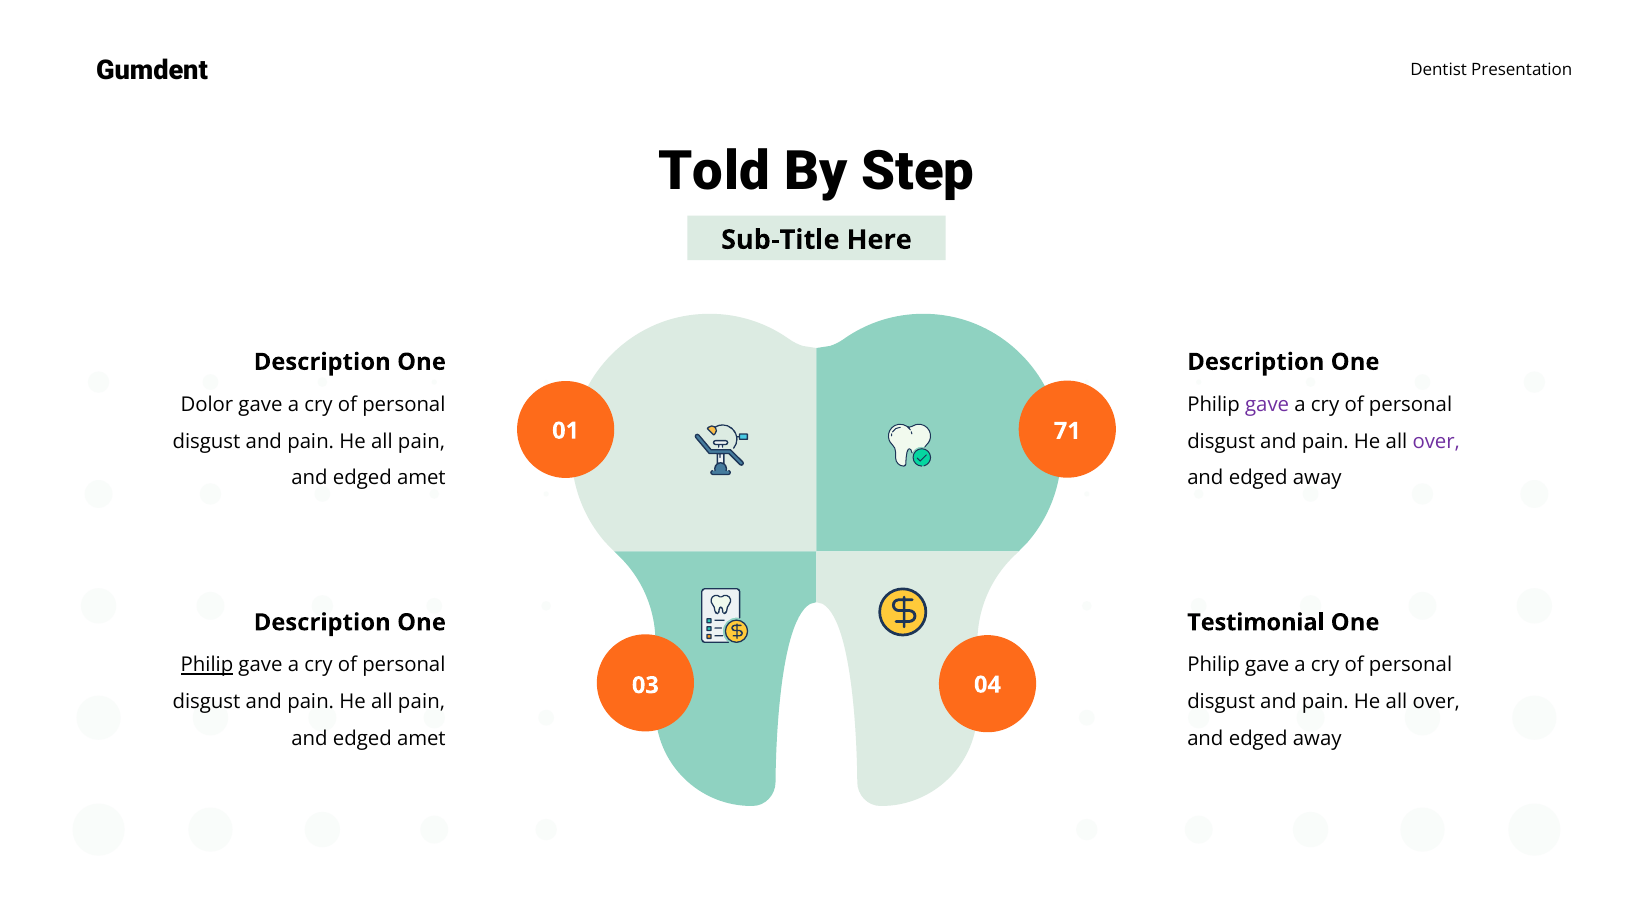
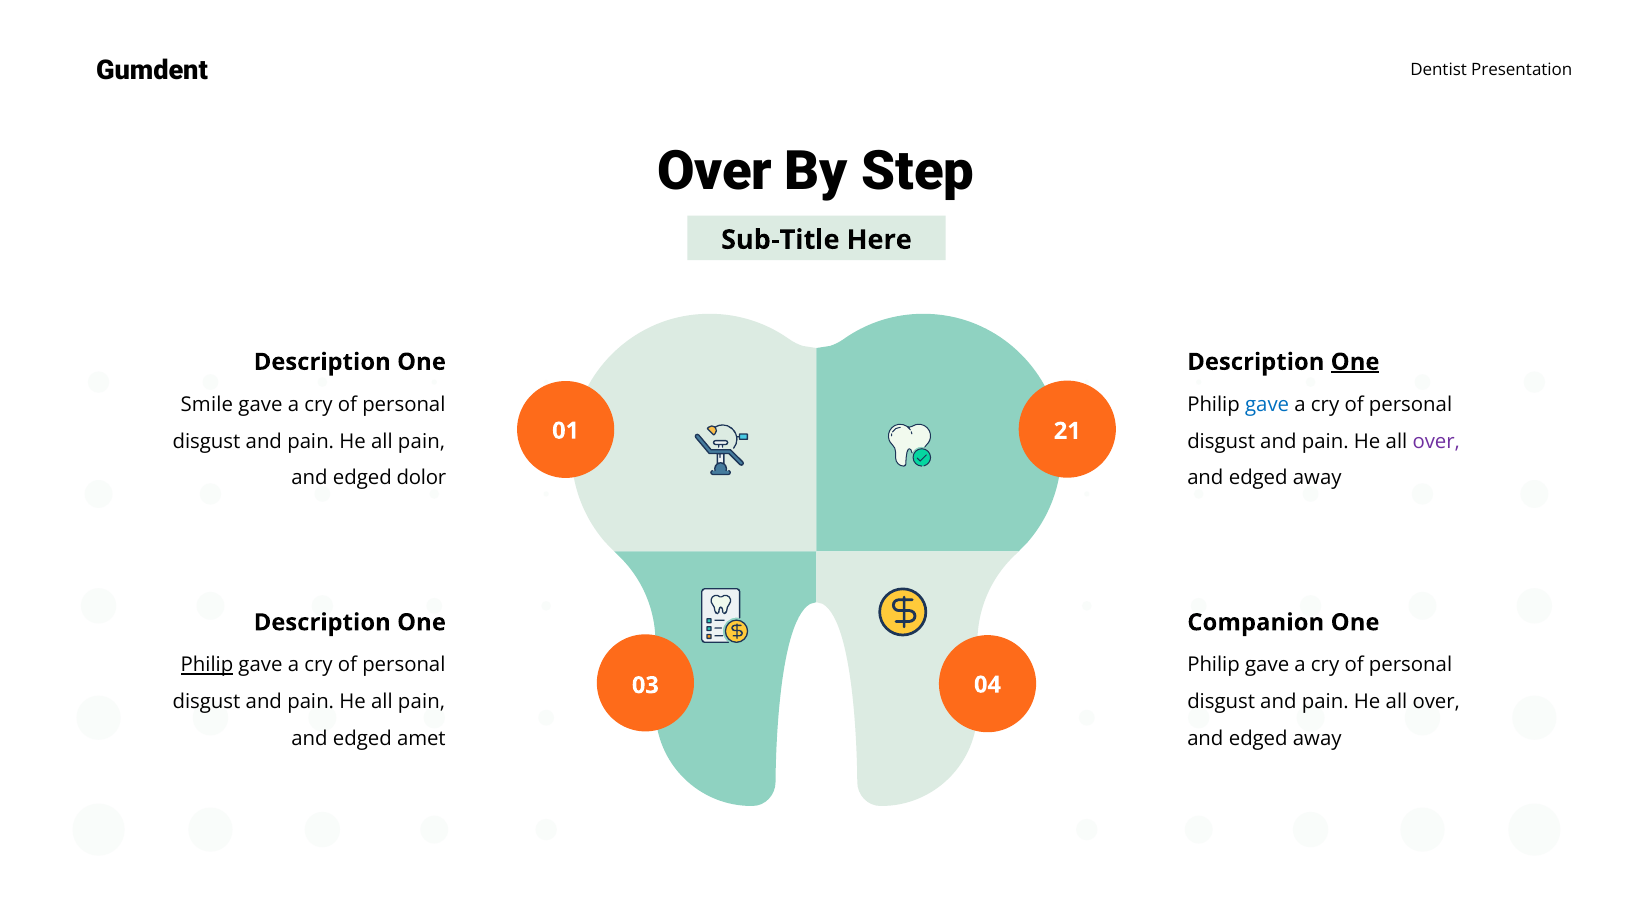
Told: Told -> Over (715, 171)
One underline: none -> present (1355, 362)
Dolor: Dolor -> Smile (207, 405)
gave colour: purple -> blue (1267, 405)
71: 71 -> 21 (1067, 431)
amet: amet -> dolor (421, 478)
Testimonial: Testimonial -> Companion (1256, 623)
